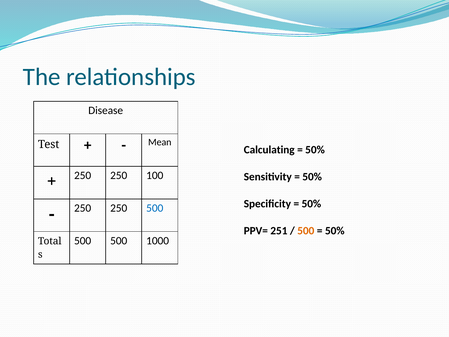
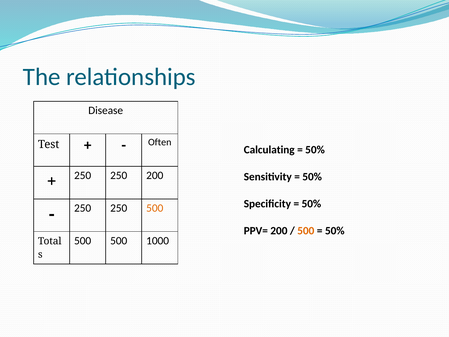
Mean: Mean -> Often (160, 142)
250 100: 100 -> 200 (155, 175)
500 colour: blue -> orange (155, 208)
PPV= 251: 251 -> 200 (279, 231)
